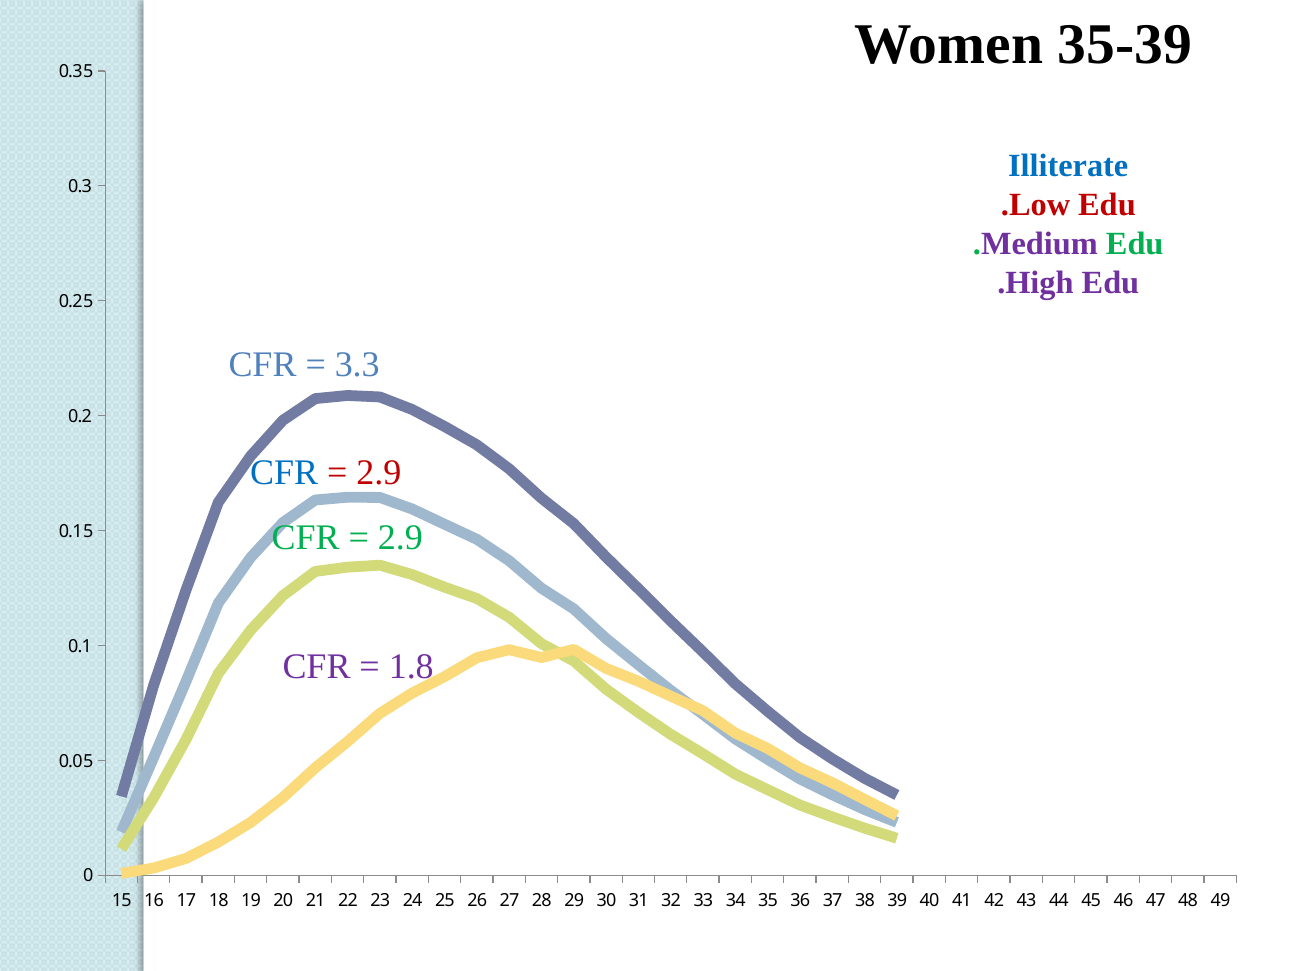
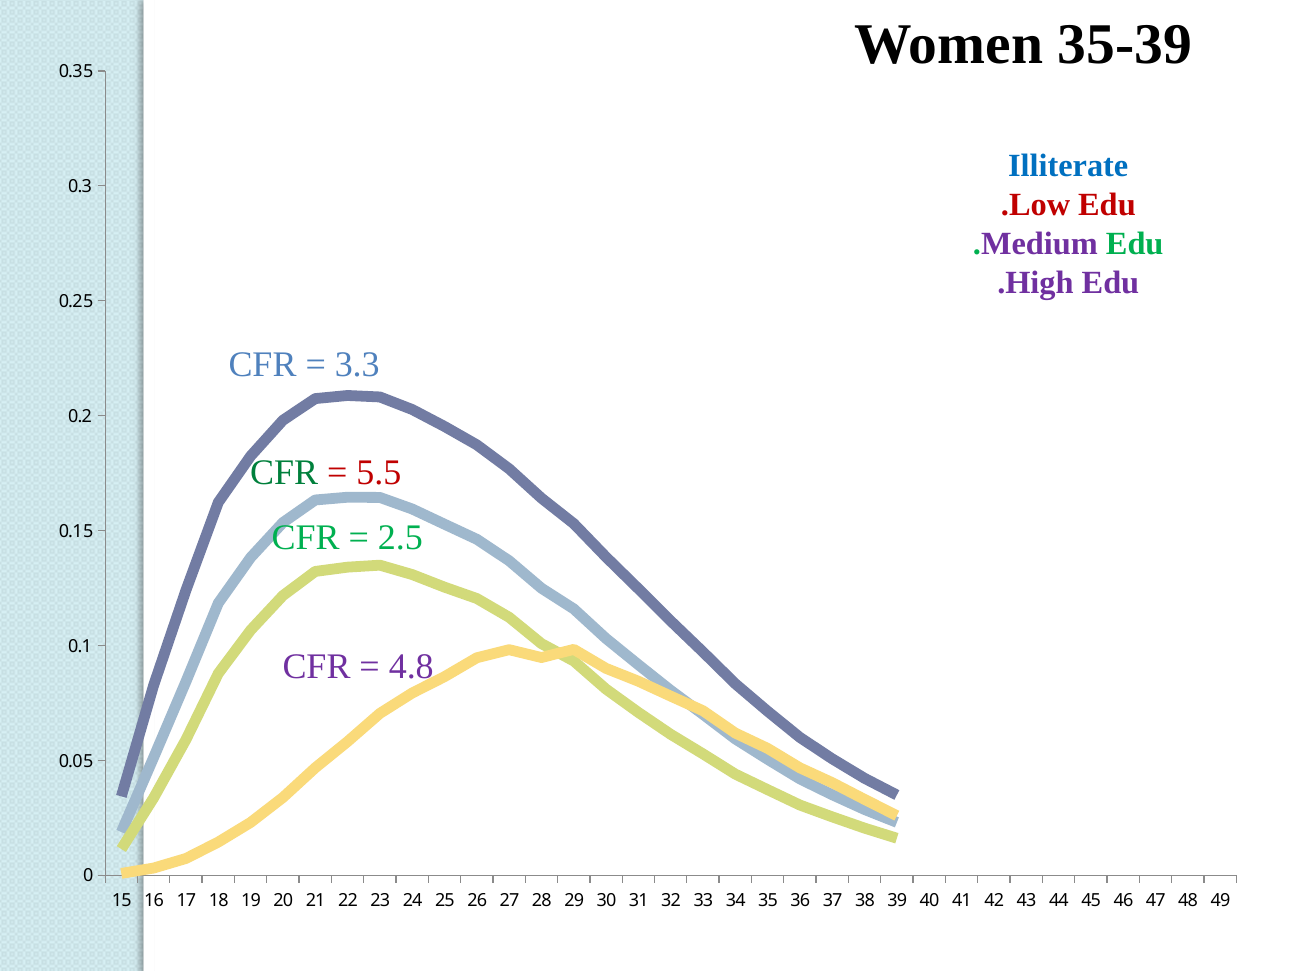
CFR colour: blue -> green (284, 473)
2.9: 2.9 -> 5.5 (379, 473)
2.9: 2.9 -> 2.5 (400, 538)
1.8: 1.8 -> 4.8 (411, 667)
